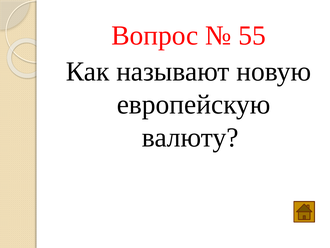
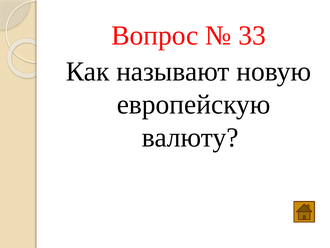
55: 55 -> 33 (252, 36)
